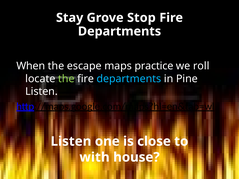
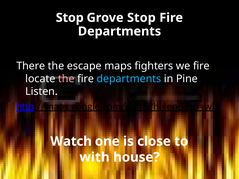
Stay: Stay -> Stop (70, 18)
When: When -> There (31, 66)
practice: practice -> fighters (154, 66)
we roll: roll -> fire (201, 66)
the colour: light green -> pink (66, 79)
Listen: Listen -> Watch (71, 142)
